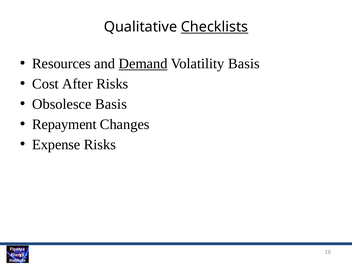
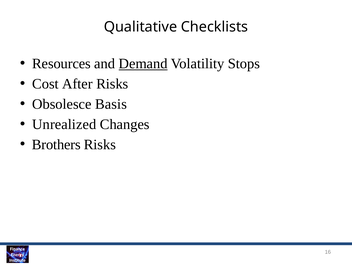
Checklists underline: present -> none (215, 27)
Volatility Basis: Basis -> Stops (244, 64)
Repayment: Repayment -> Unrealized (64, 124)
Expense: Expense -> Brothers (56, 145)
